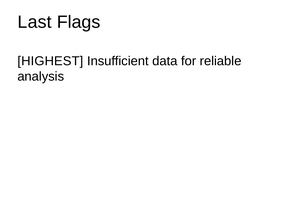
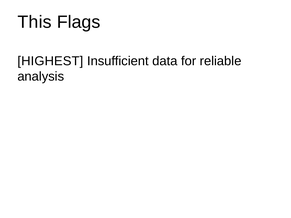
Last: Last -> This (35, 22)
